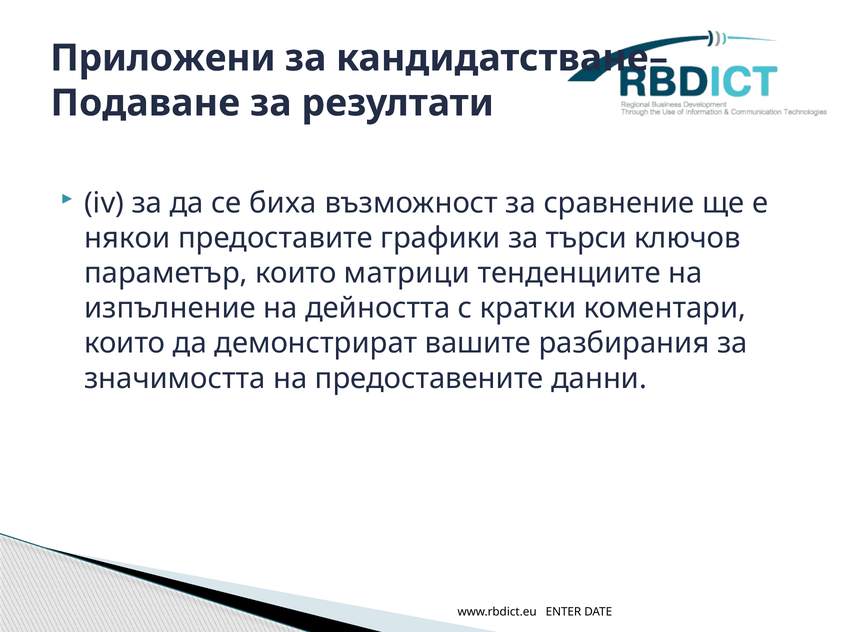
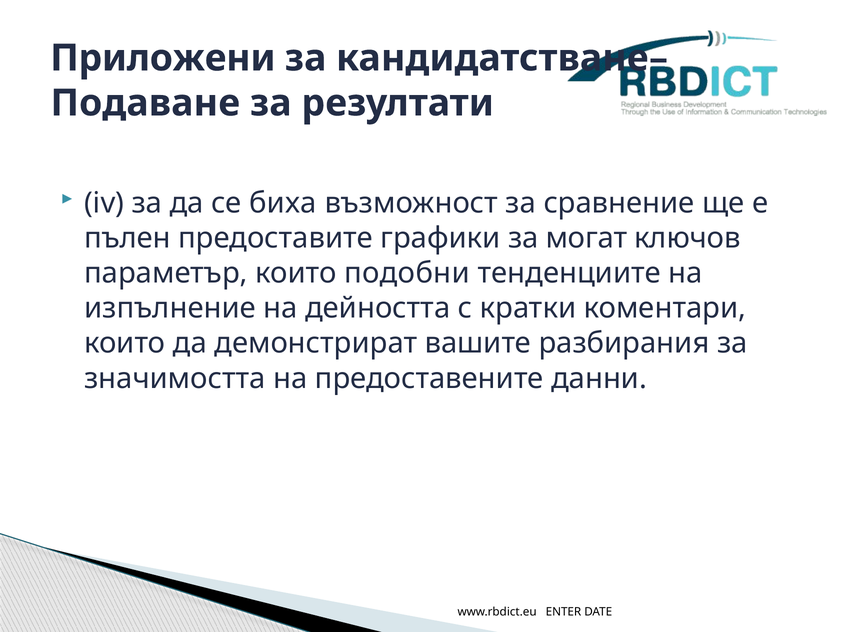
някои: някои -> пълен (128, 238)
търси: търси -> могат (586, 238)
матрици: матрици -> подобни (407, 273)
